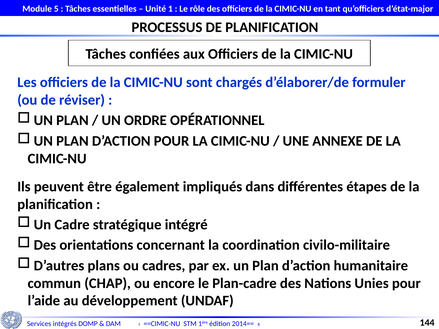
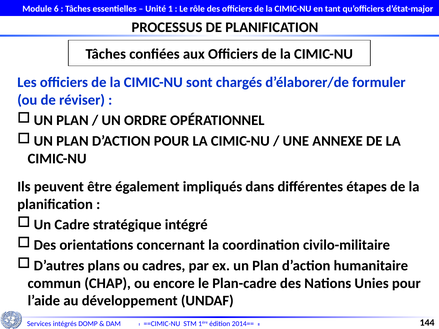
5: 5 -> 6 (56, 9)
